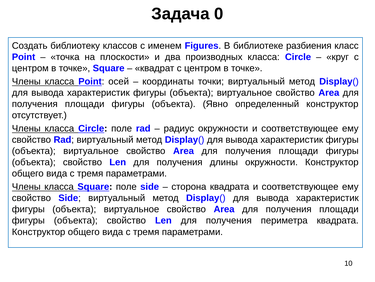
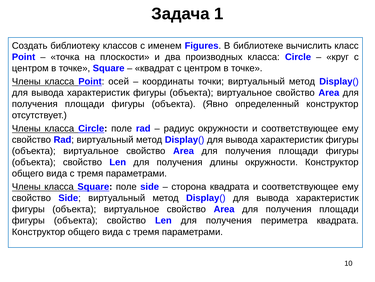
0: 0 -> 1 (219, 14)
разбиения: разбиения -> вычислить (309, 46)
